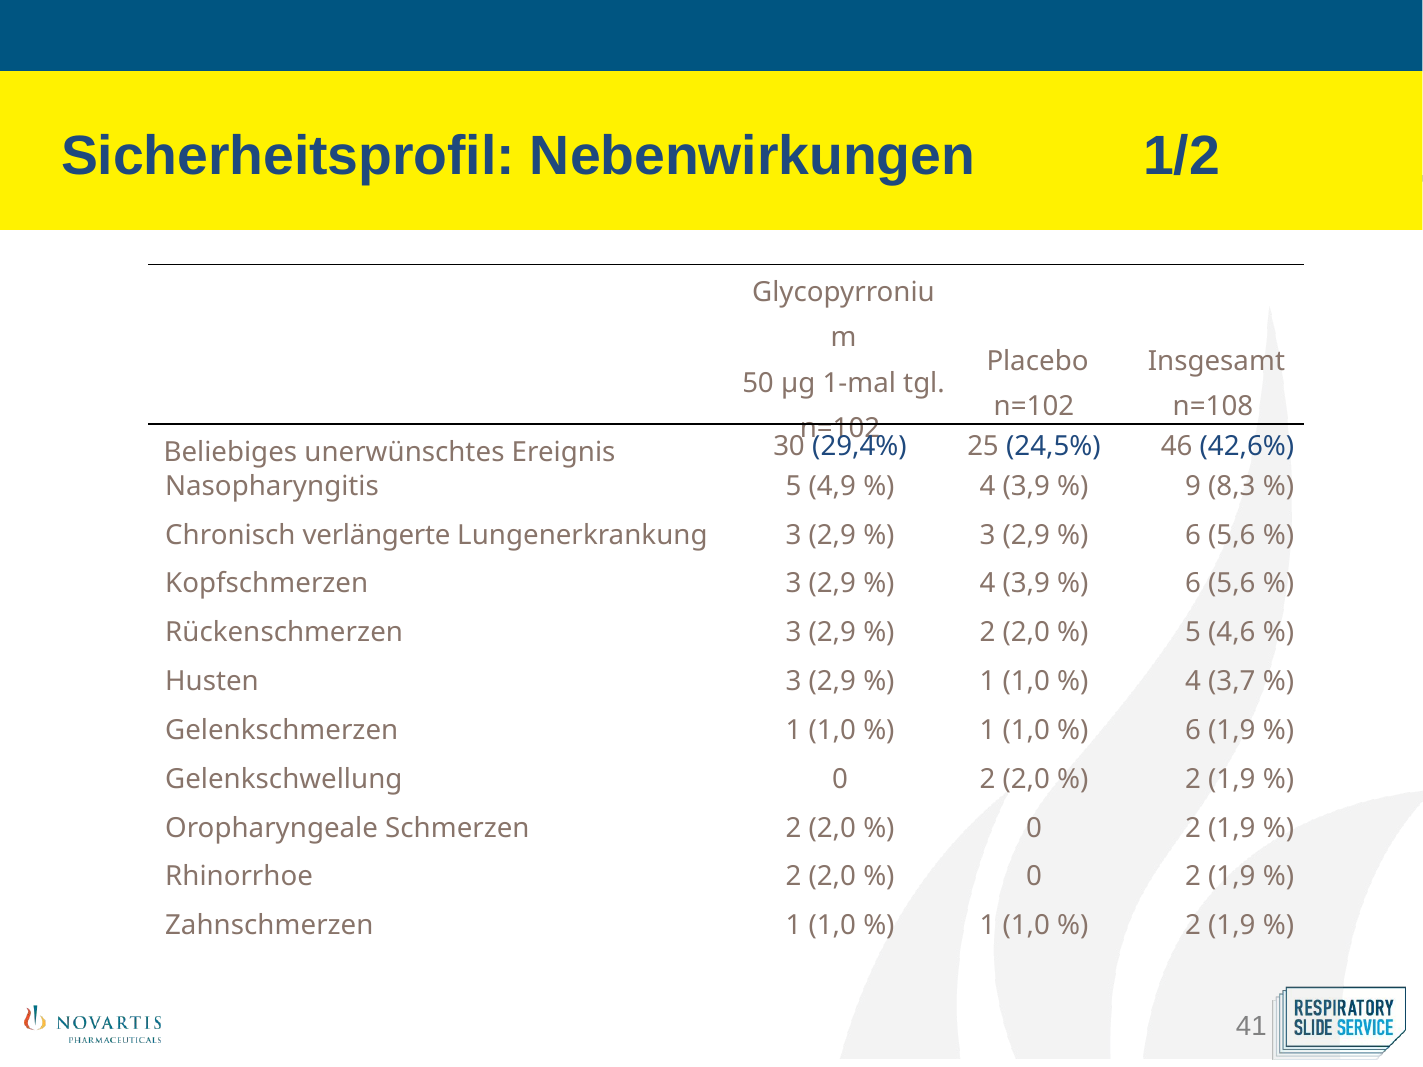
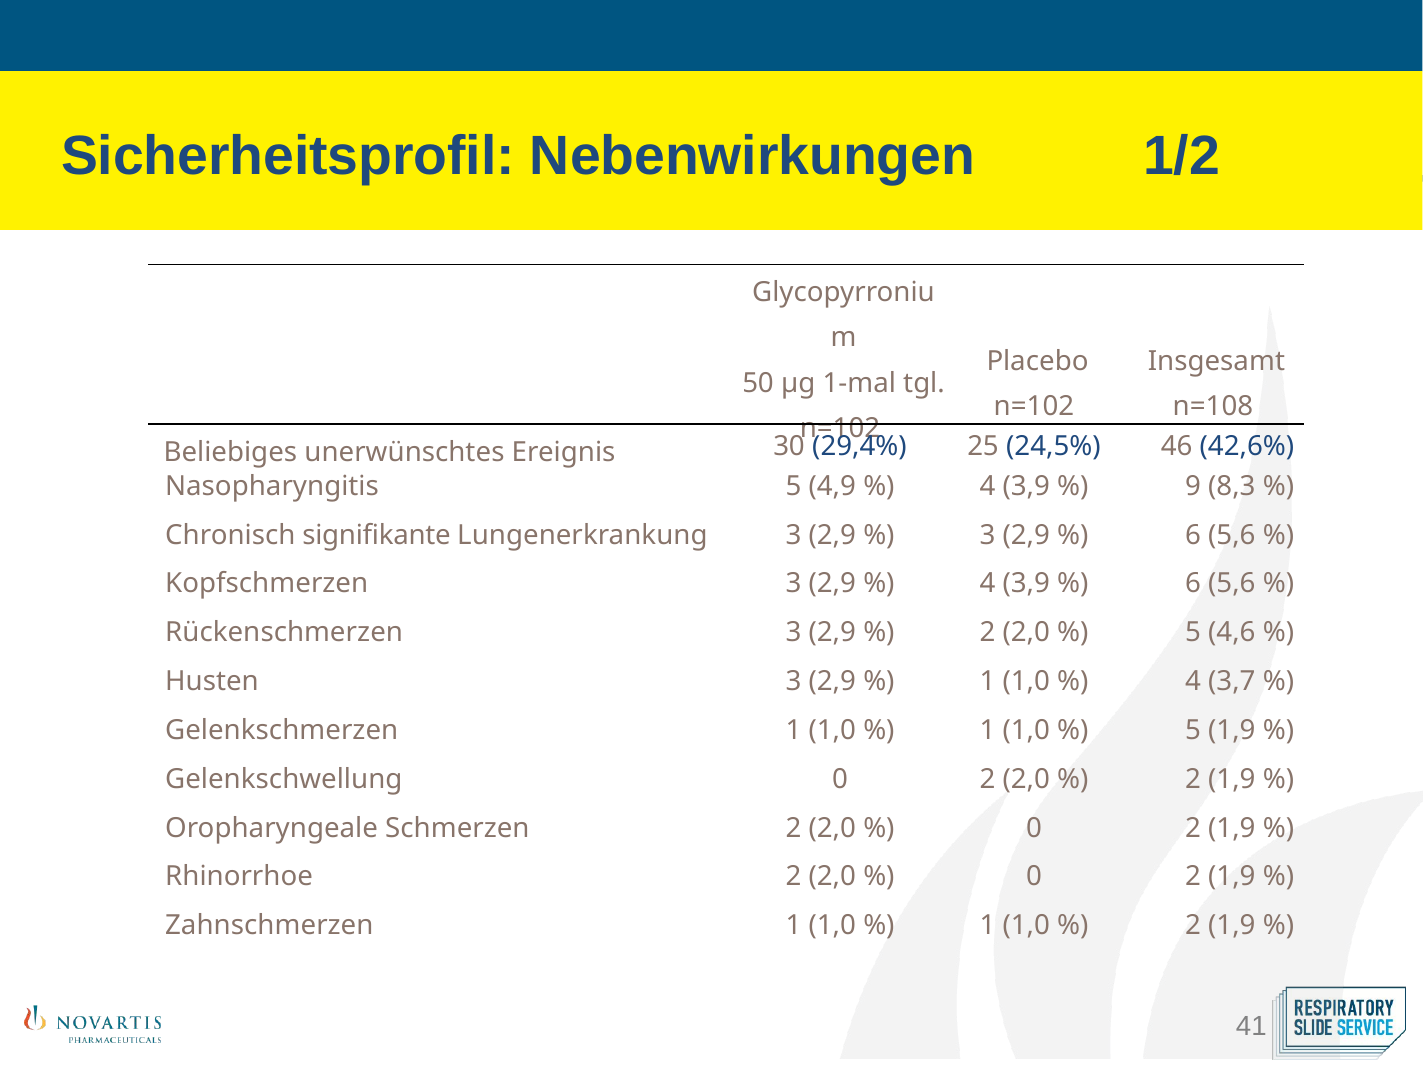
verlängerte: verlängerte -> signifikante (377, 535)
6: 6 -> 5 (1193, 730)
